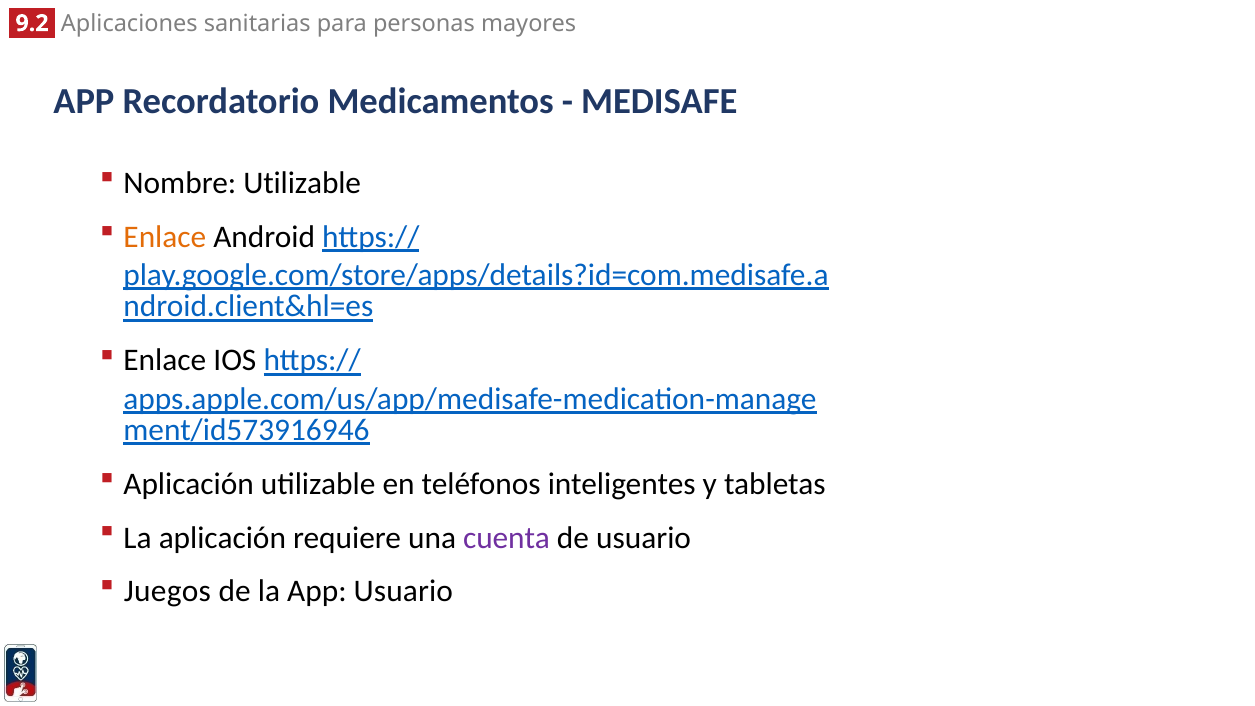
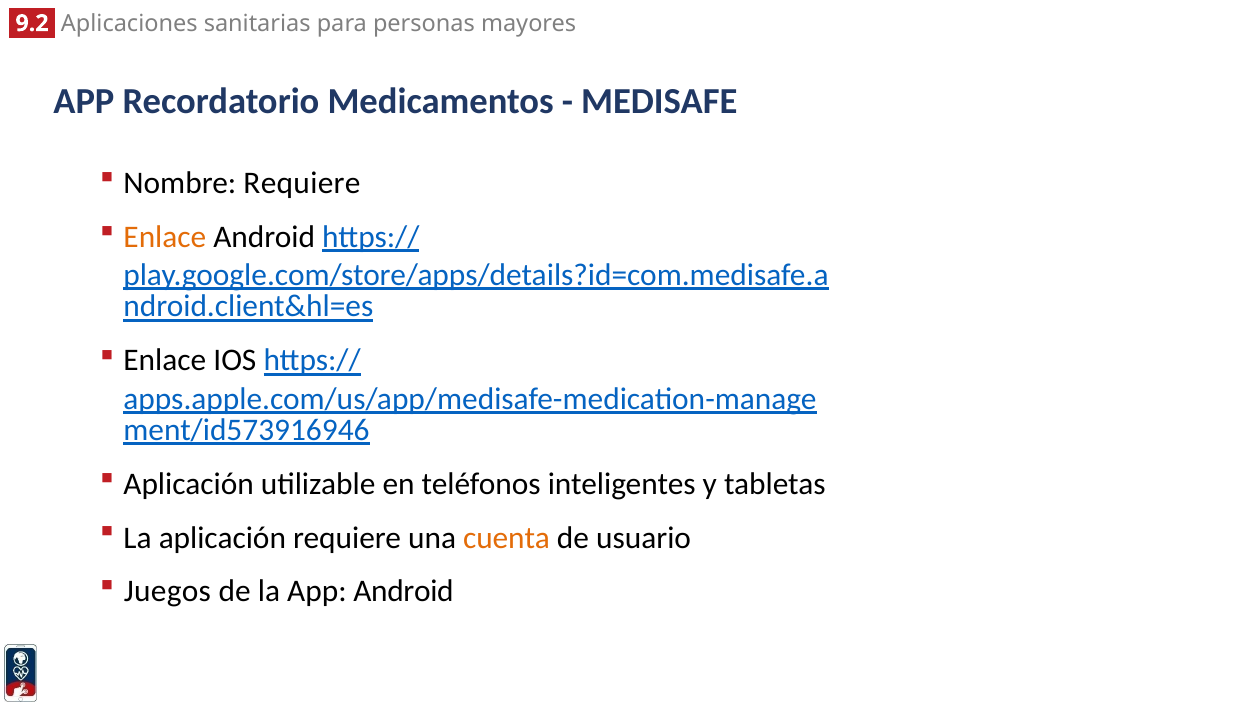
Nombre Utilizable: Utilizable -> Requiere (302, 184)
cuenta colour: purple -> orange (507, 538)
App Usuario: Usuario -> Android (403, 591)
